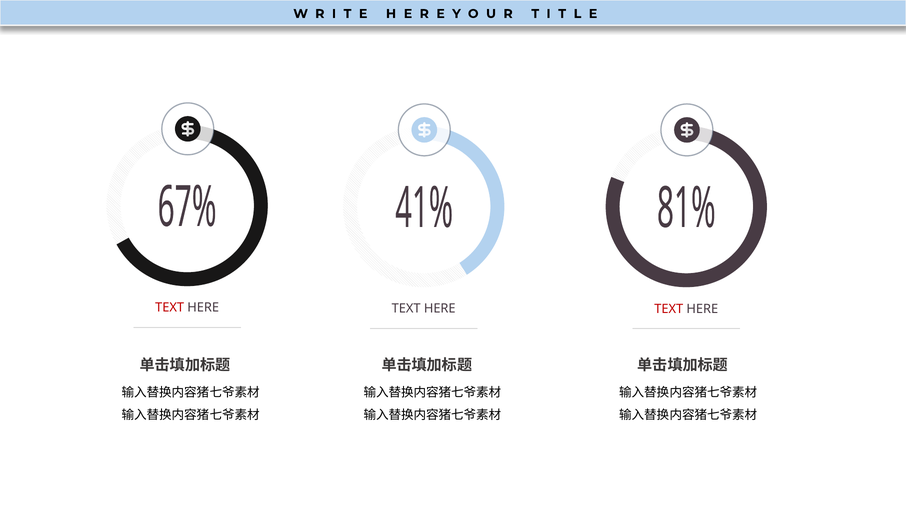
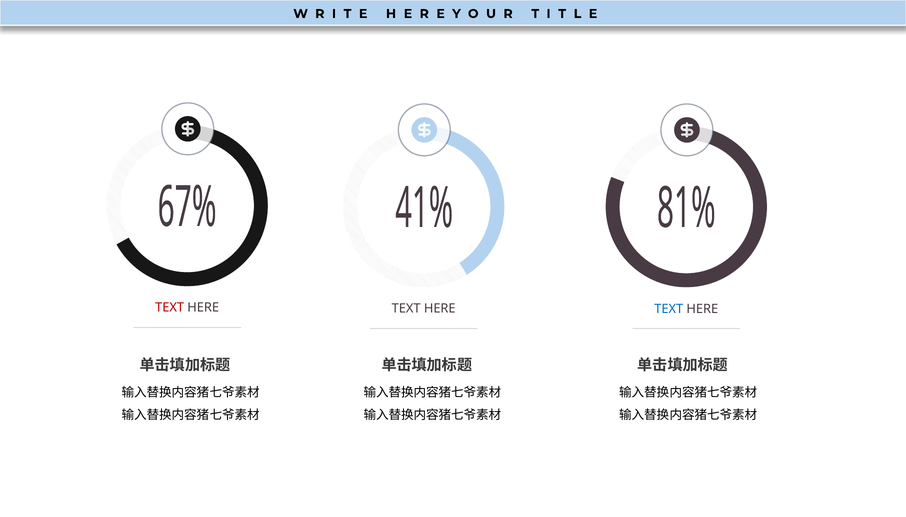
TEXT colour: red -> blue (669, 309)
